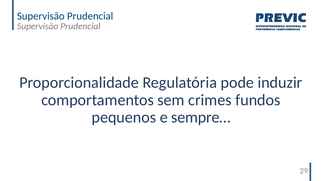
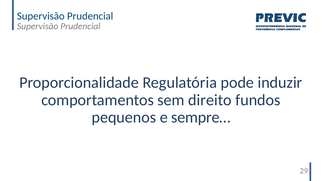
crimes: crimes -> direito (210, 100)
